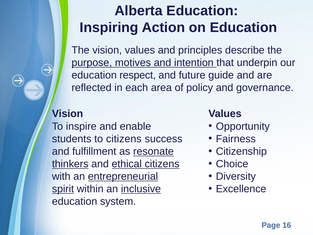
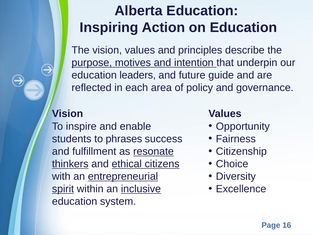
respect: respect -> leaders (138, 75)
to citizens: citizens -> phrases (124, 139)
